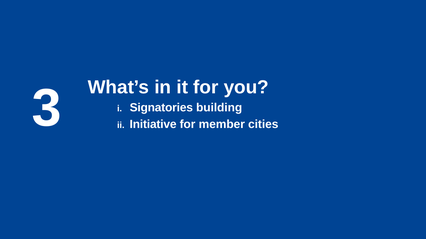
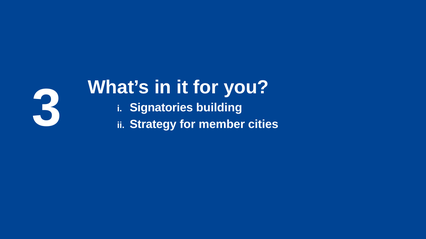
Initiative: Initiative -> Strategy (153, 125)
